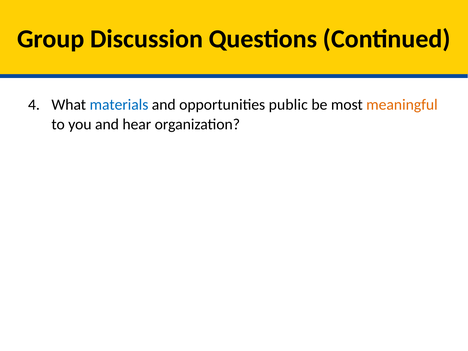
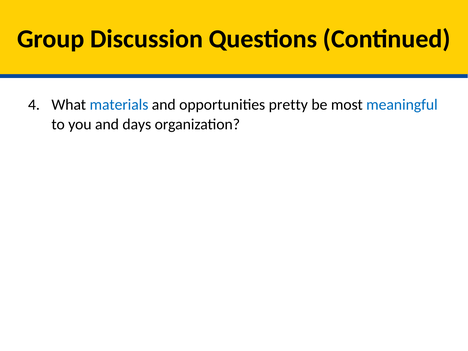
public: public -> pretty (288, 105)
meaningful colour: orange -> blue (402, 105)
hear: hear -> days (137, 124)
